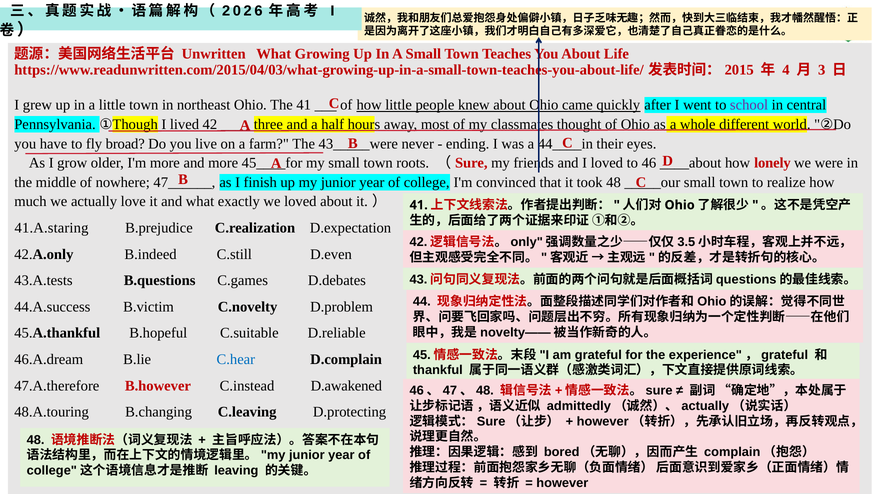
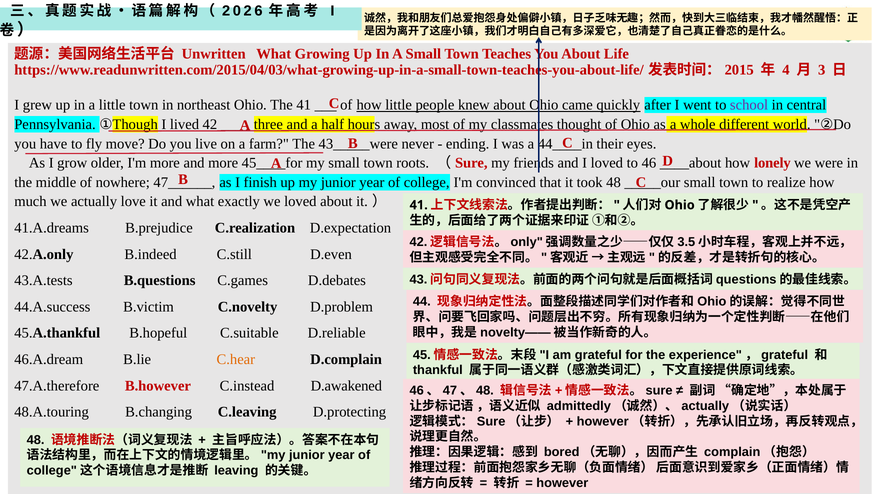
broad: broad -> move (125, 144)
41.A.staring: 41.A.staring -> 41.A.dreams (52, 228)
C.hear colour: blue -> orange (236, 359)
